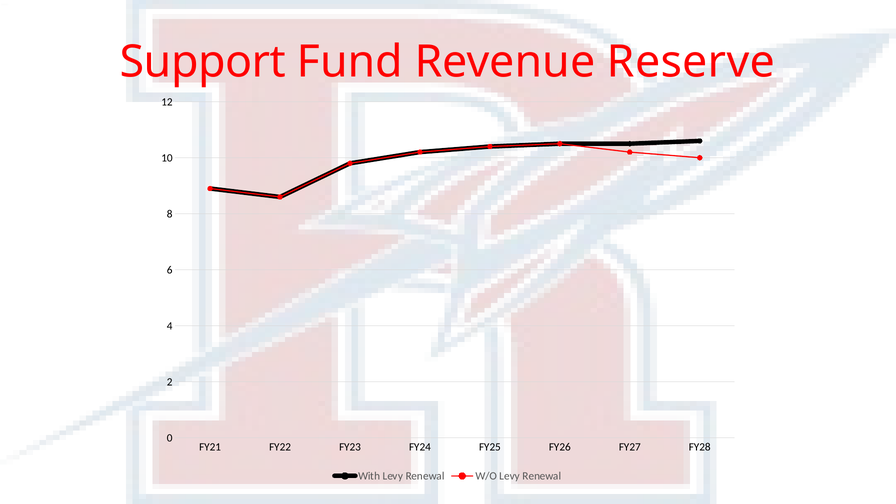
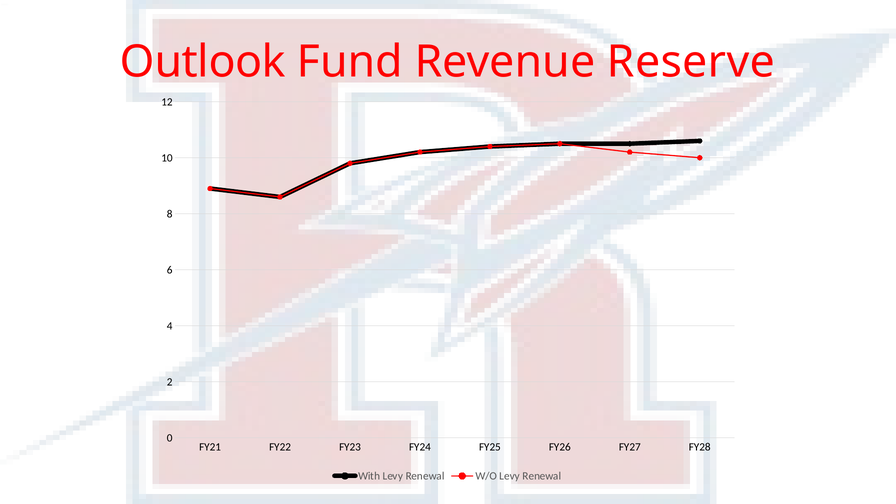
Support: Support -> Outlook (203, 62)
